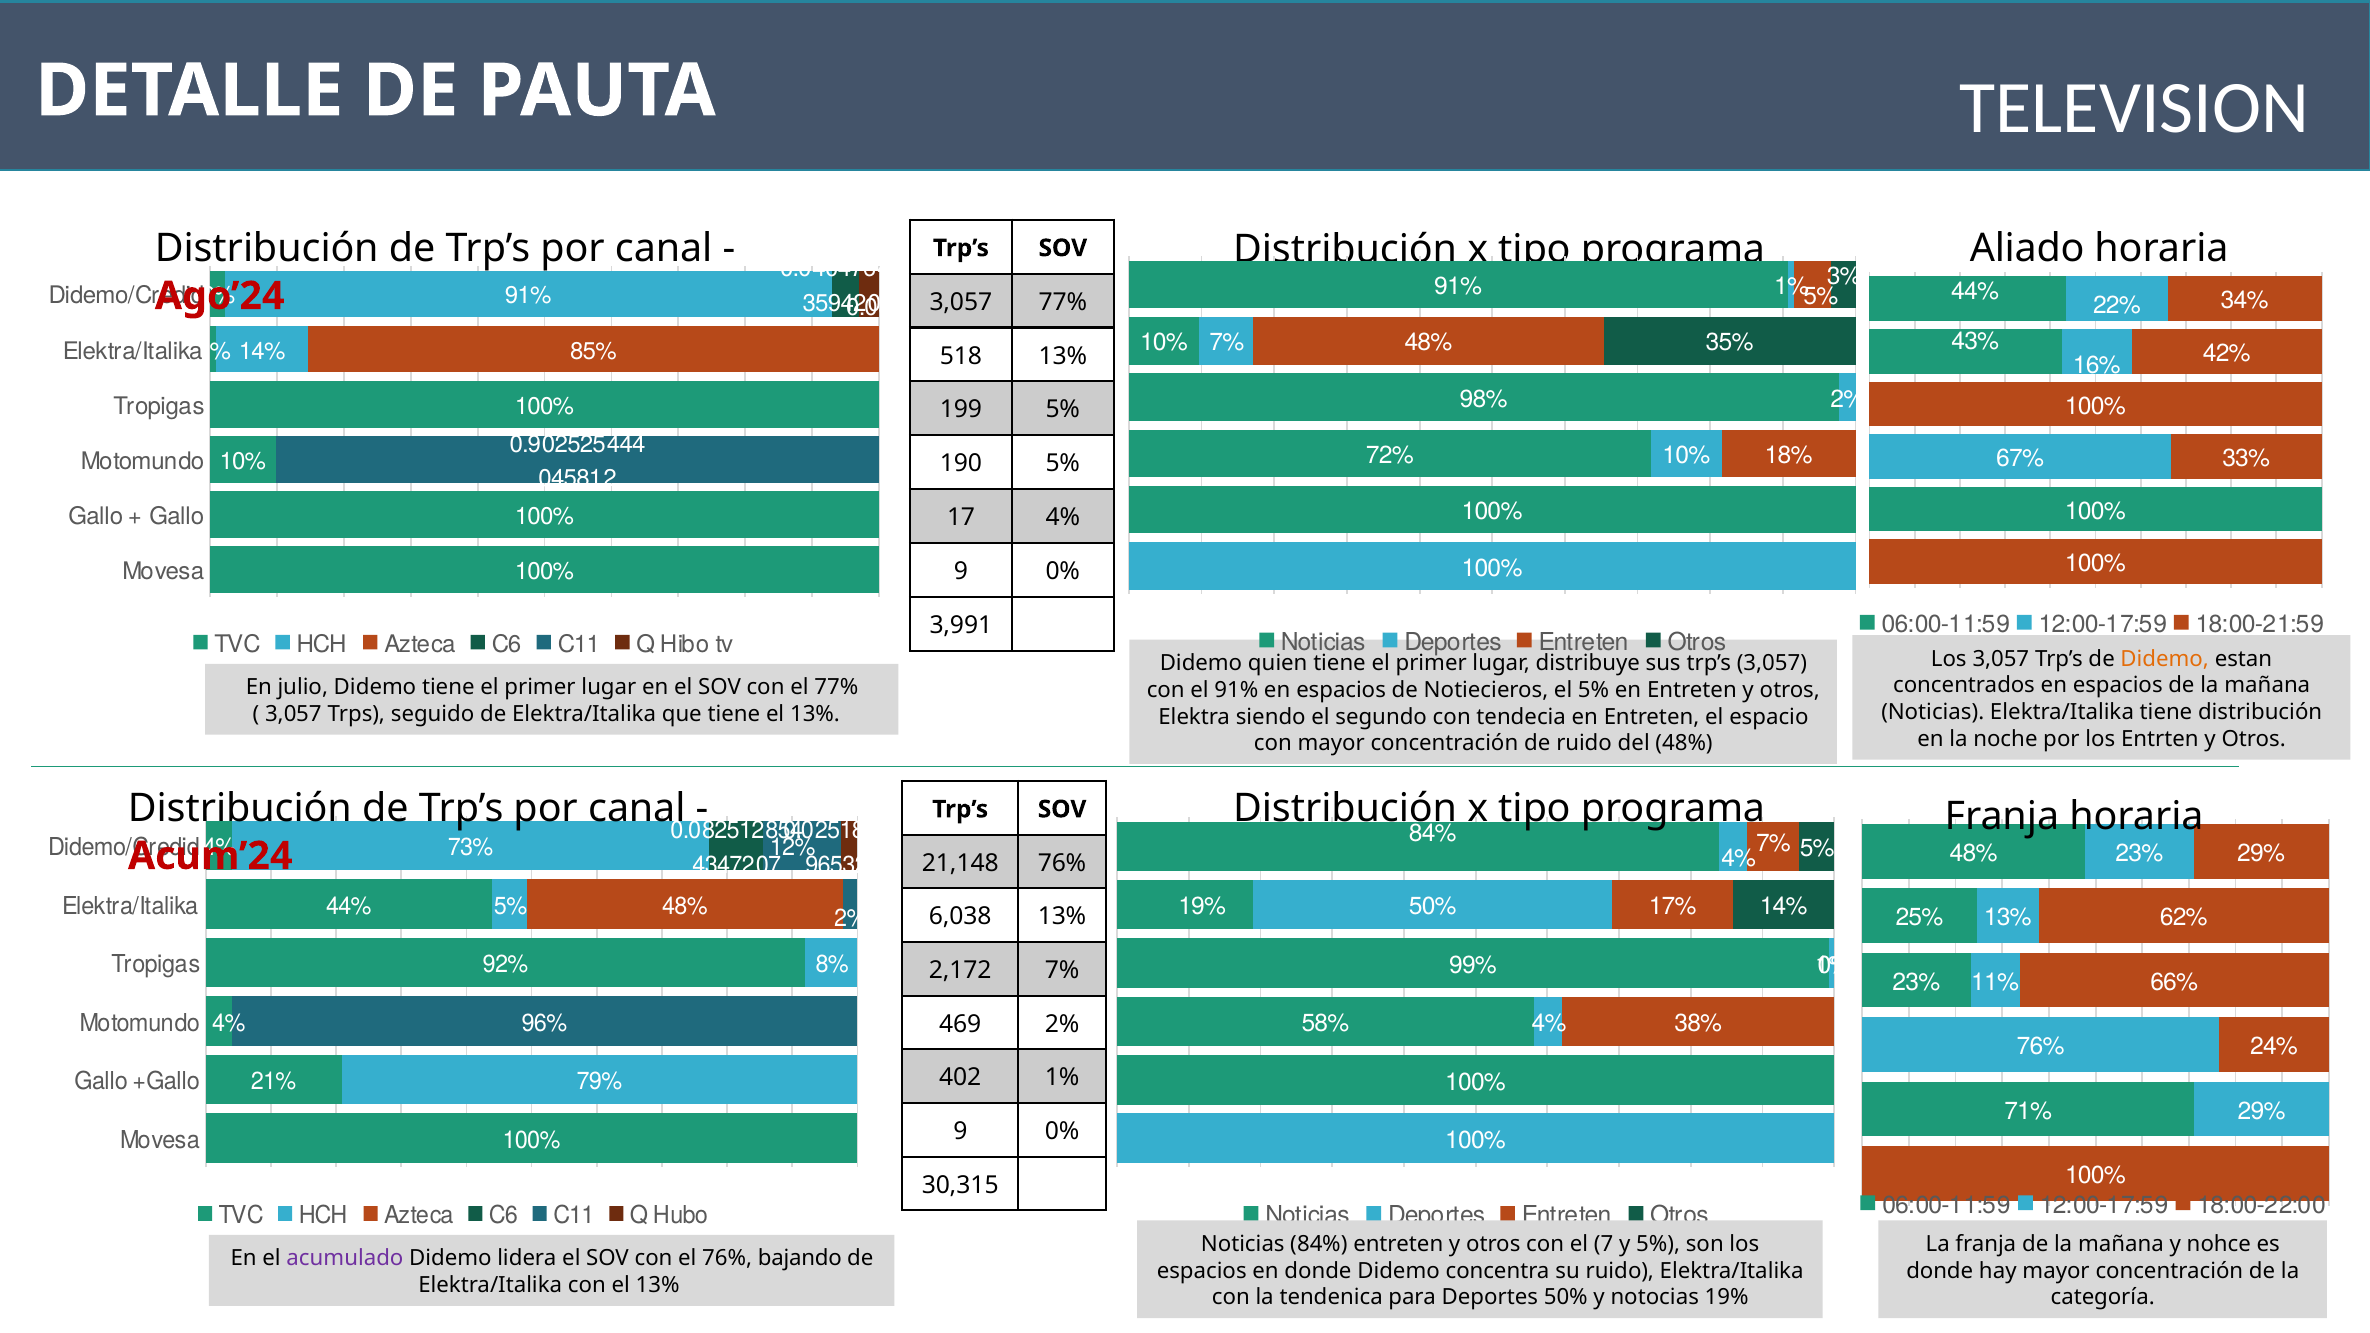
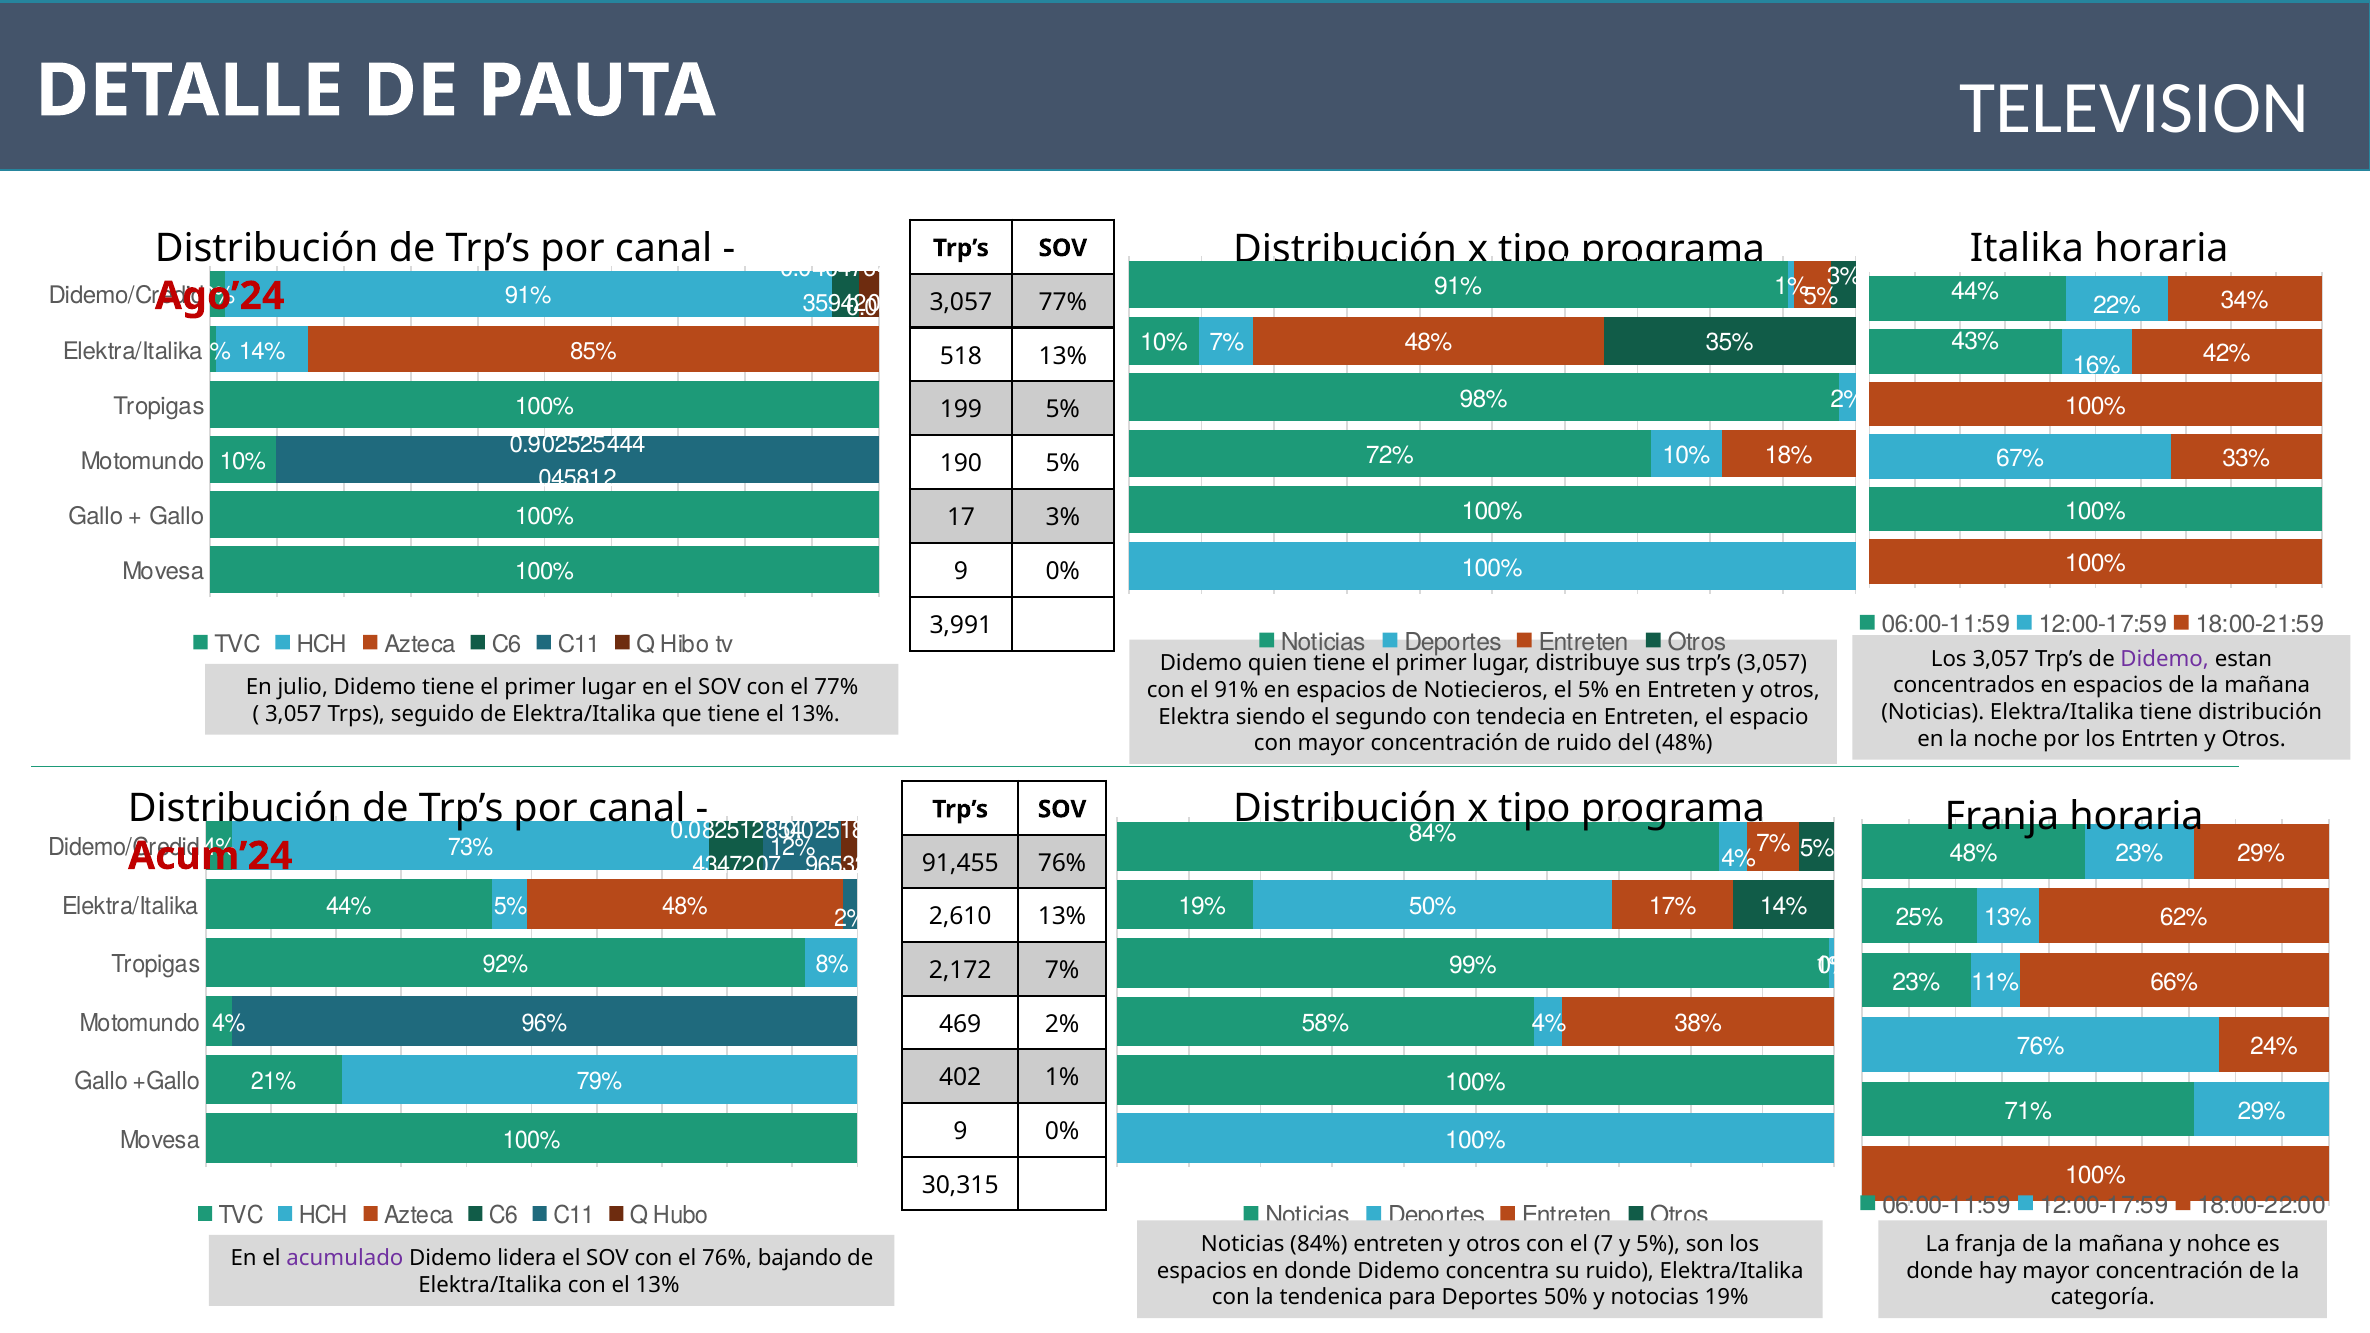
Aliado: Aliado -> Italika (2027, 249)
17 4%: 4% -> 3% (1063, 518)
Didemo colour: orange -> purple (2165, 659)
21,148: 21,148 -> 91,455 (960, 863)
6,038: 6,038 -> 2,610 (960, 917)
